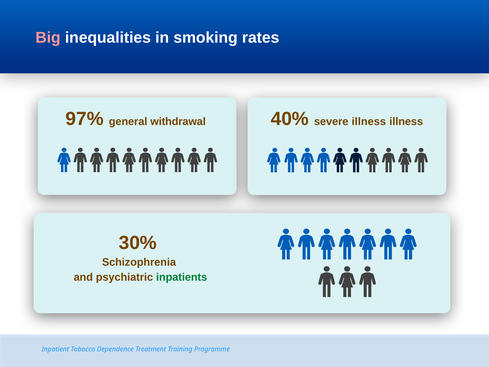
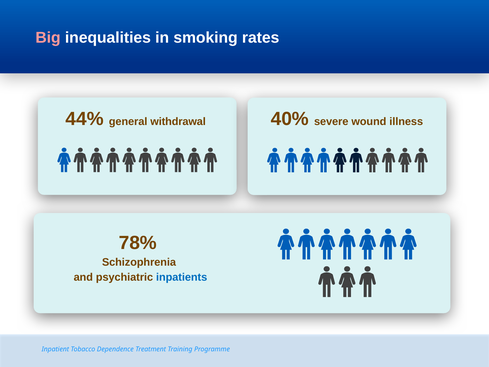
97%: 97% -> 44% (85, 119)
severe illness: illness -> wound (369, 121)
30%: 30% -> 78% (138, 243)
inpatients colour: green -> blue (182, 277)
